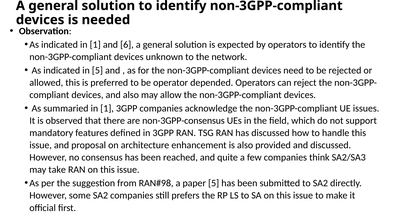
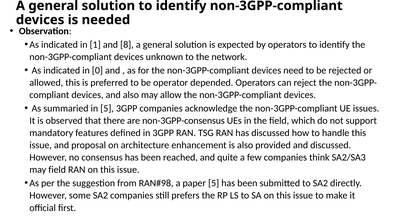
6: 6 -> 8 (127, 45)
in 5: 5 -> 0 (97, 70)
summaried in 1: 1 -> 5 (107, 108)
may take: take -> field (57, 170)
